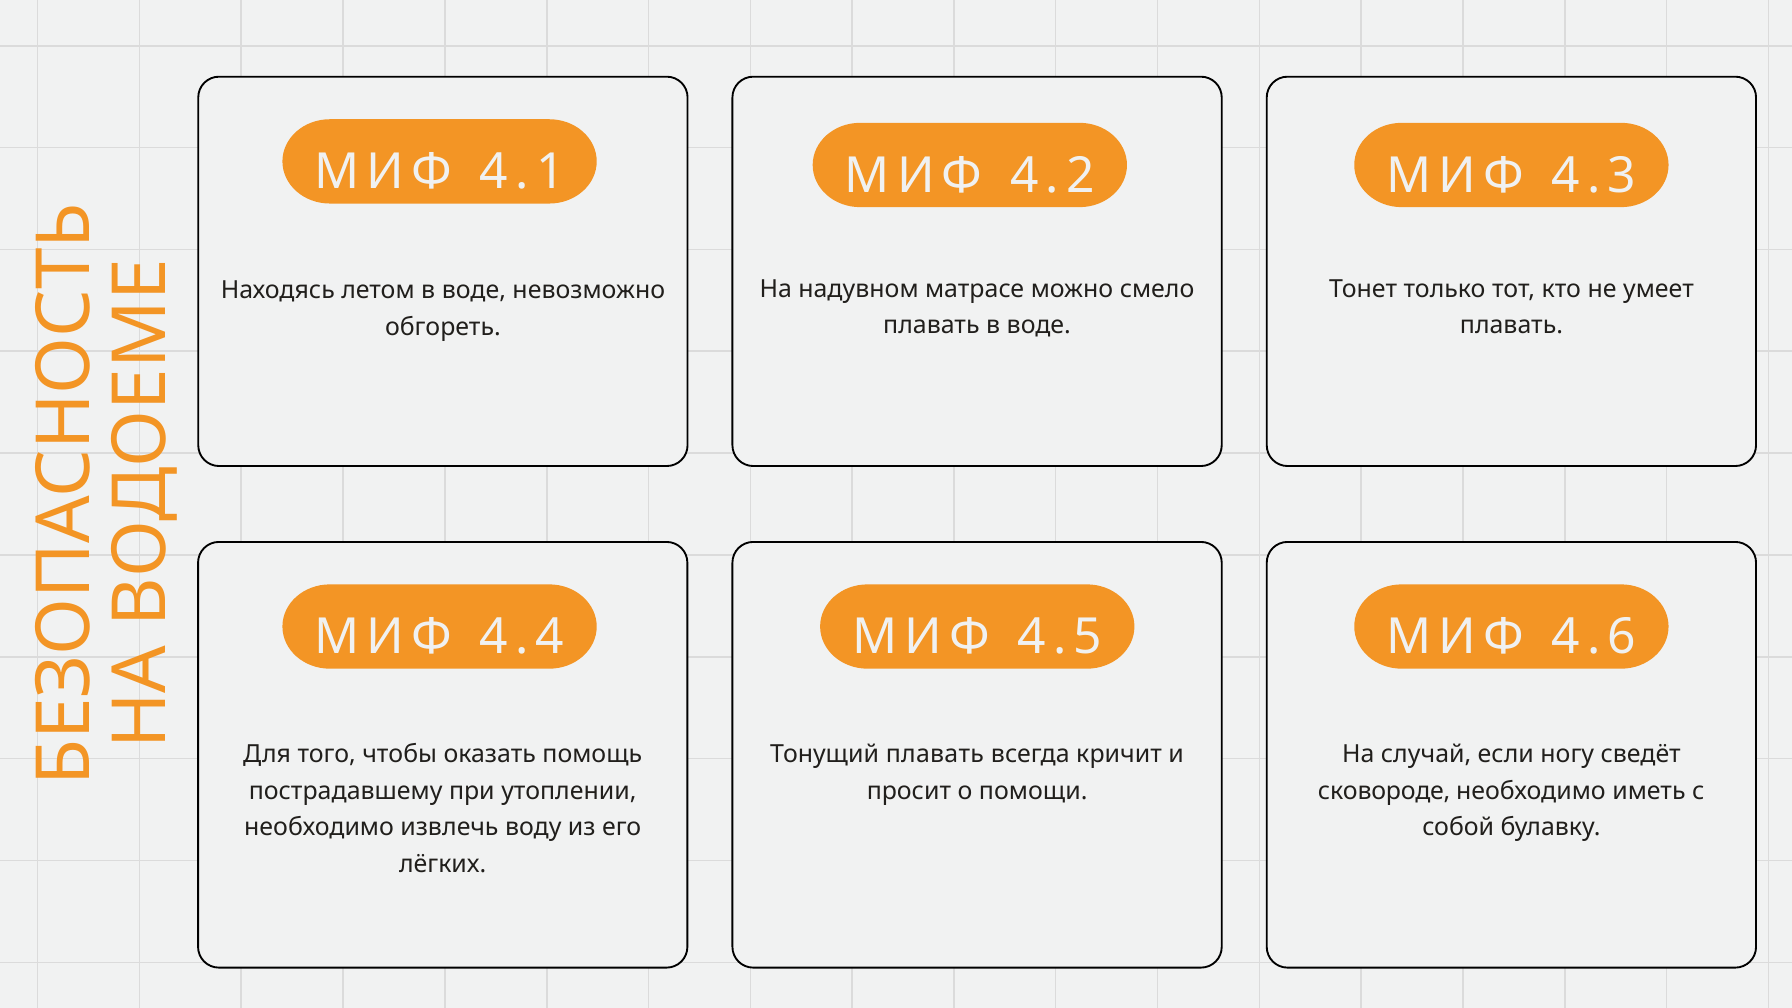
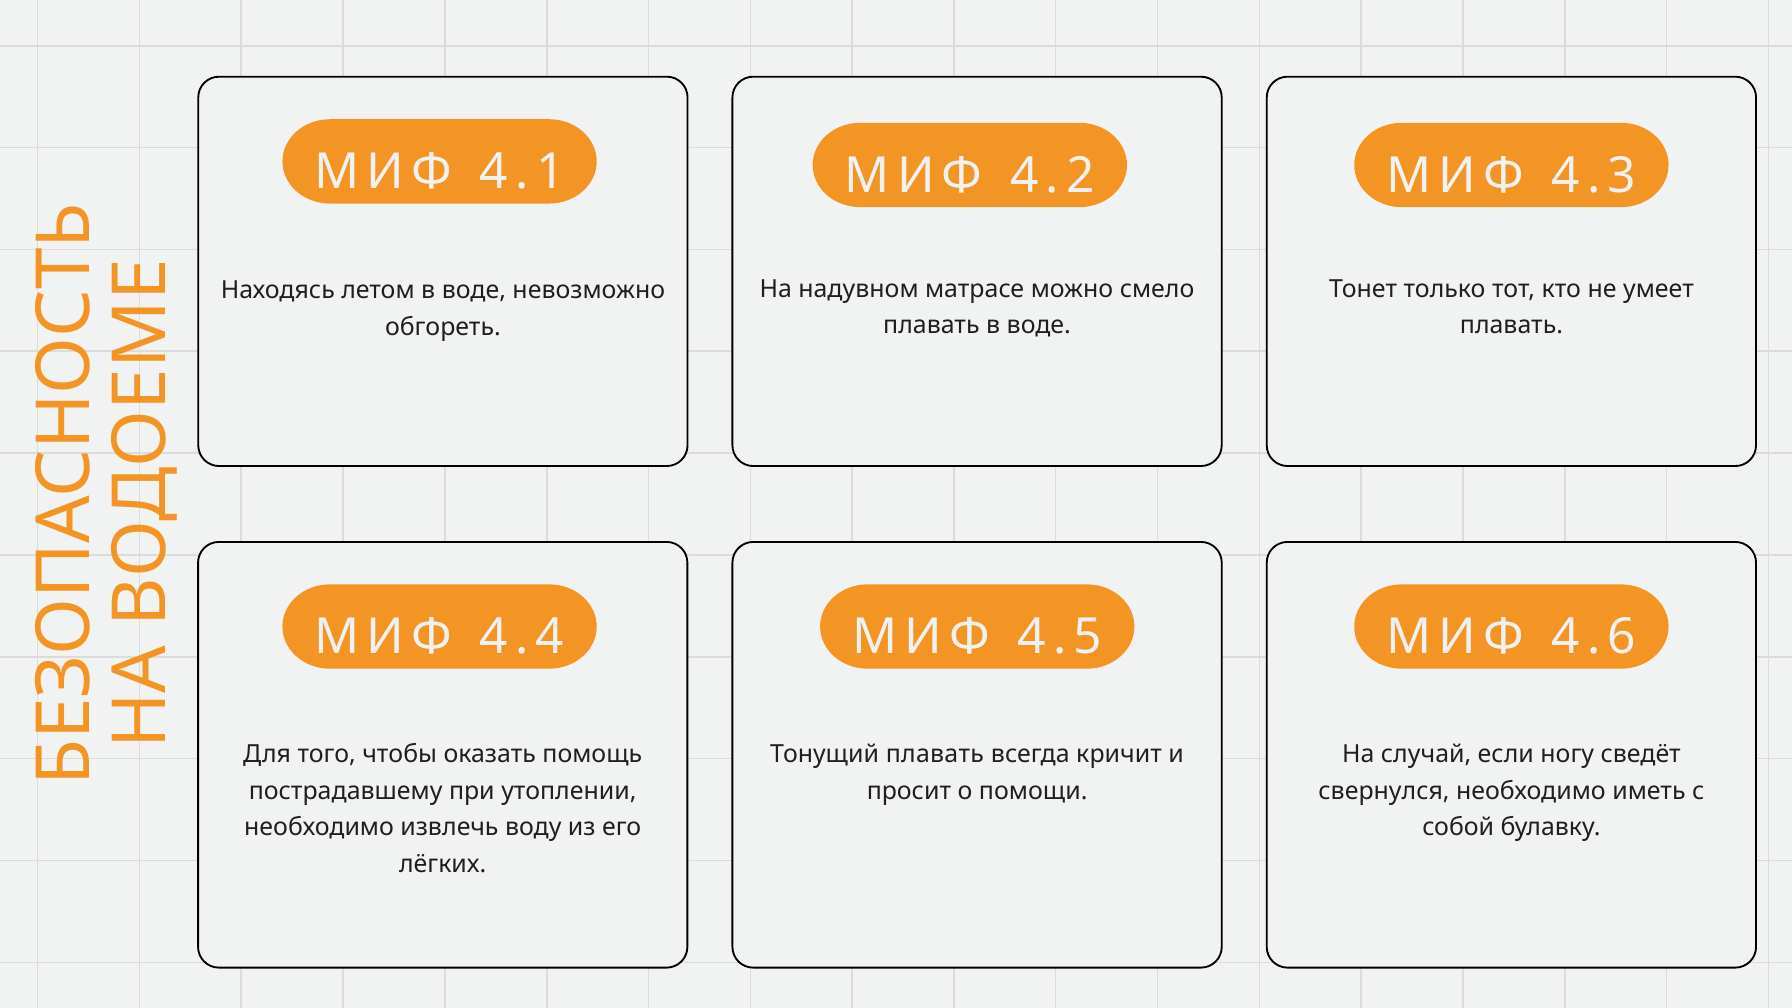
сковороде: сковороде -> свернулся (1384, 791)
